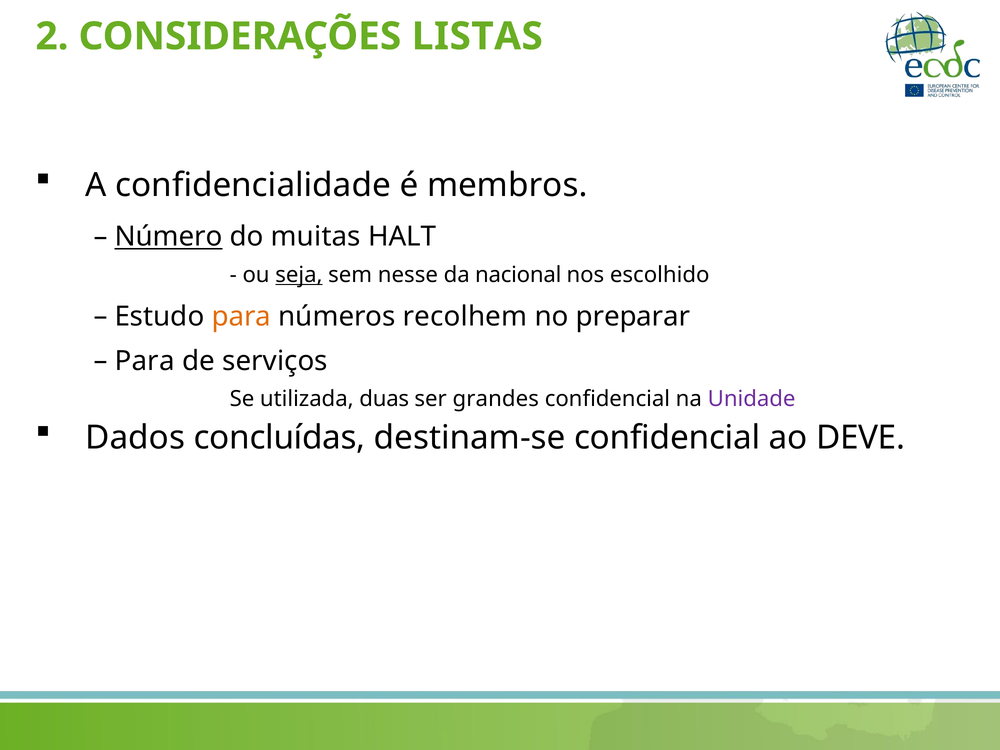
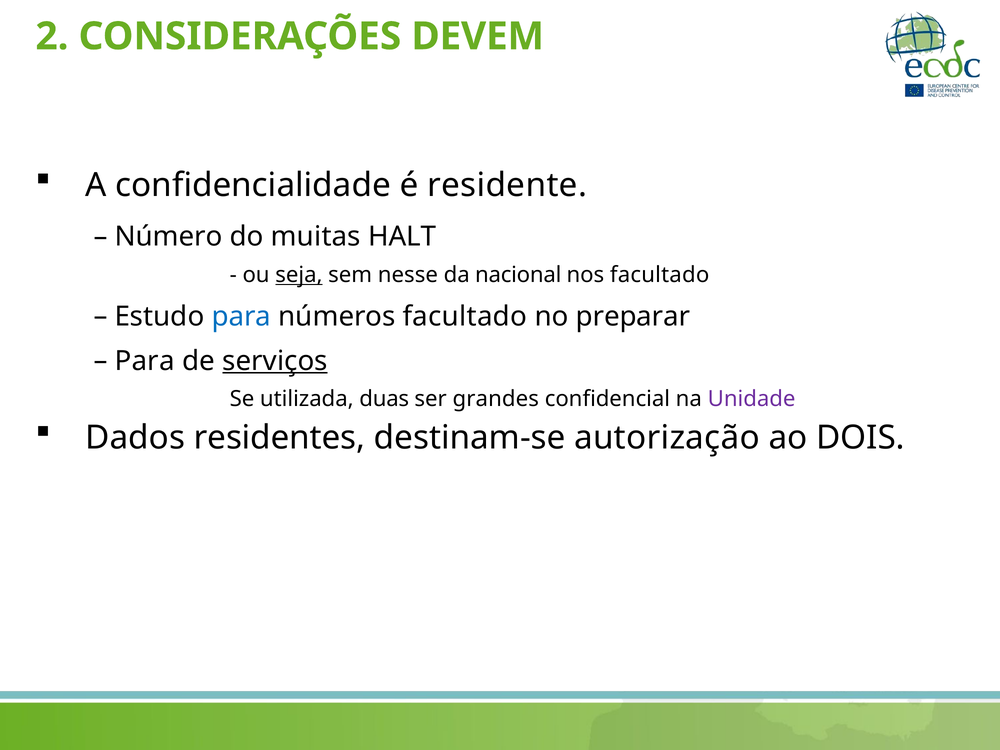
LISTAS: LISTAS -> DEVEM (478, 36)
membros: membros -> residente (507, 185)
Número underline: present -> none (168, 237)
nos escolhido: escolhido -> facultado (660, 275)
para colour: orange -> blue (241, 316)
números recolhem: recolhem -> facultado (465, 316)
serviços underline: none -> present (275, 361)
concluídas: concluídas -> residentes (279, 438)
destinam-se confidencial: confidencial -> autorização (667, 438)
DEVE: DEVE -> DOIS (860, 438)
